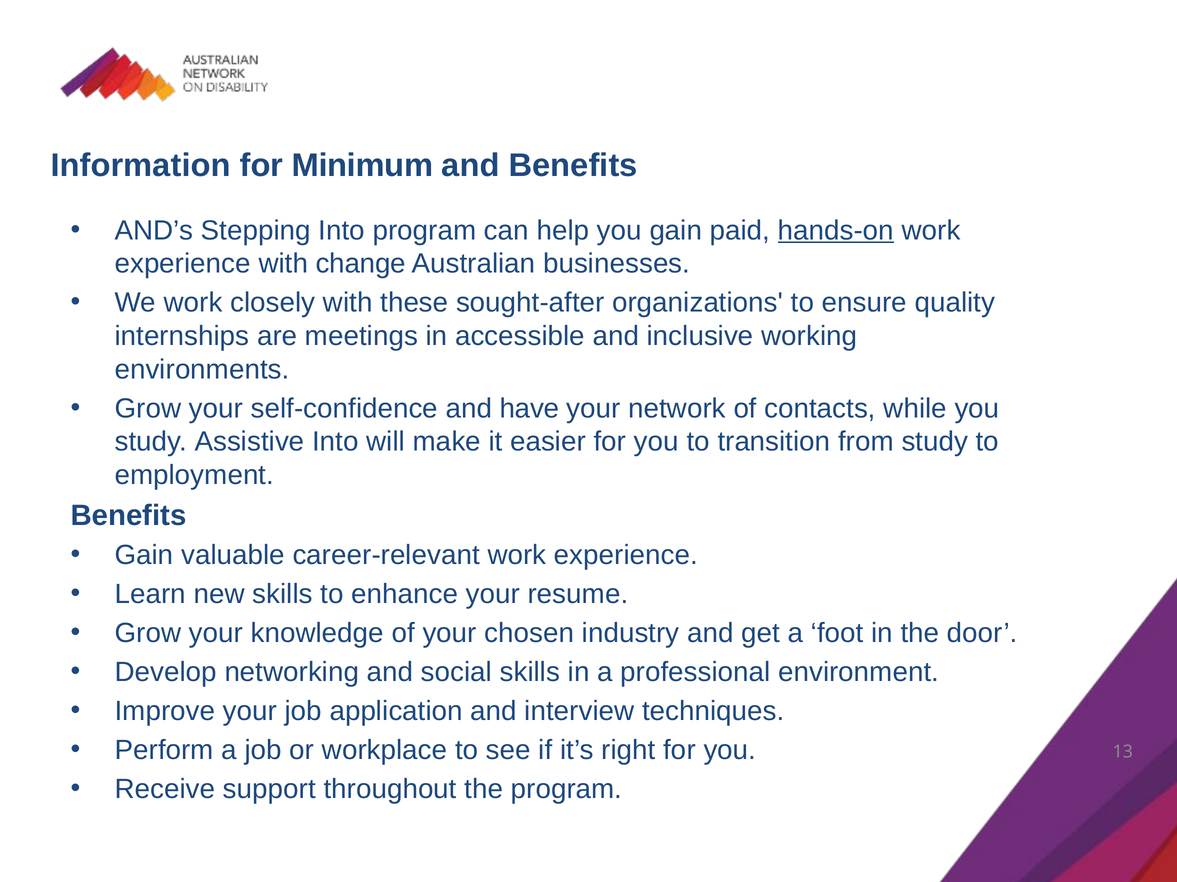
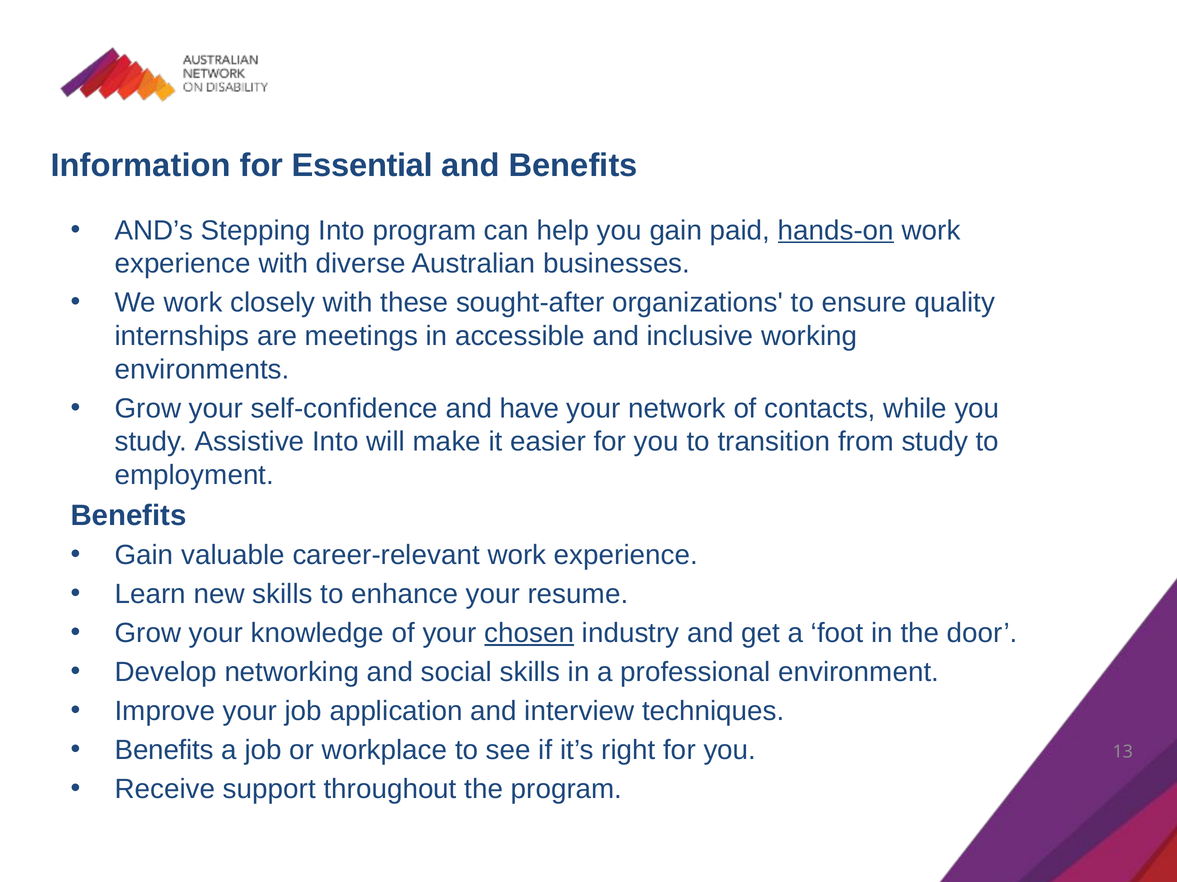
Minimum: Minimum -> Essential (362, 166)
change: change -> diverse (361, 264)
chosen underline: none -> present (529, 634)
Perform: Perform -> Benefits (164, 751)
